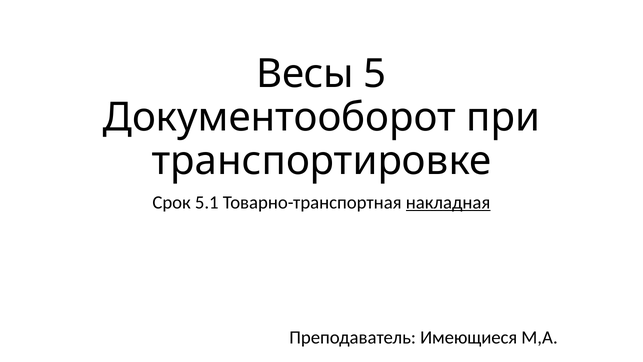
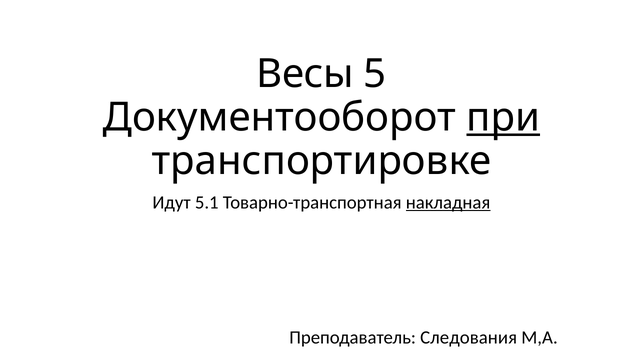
при underline: none -> present (503, 117)
Срок: Срок -> Идут (172, 202)
Имеющиеся: Имеющиеся -> Следования (469, 337)
